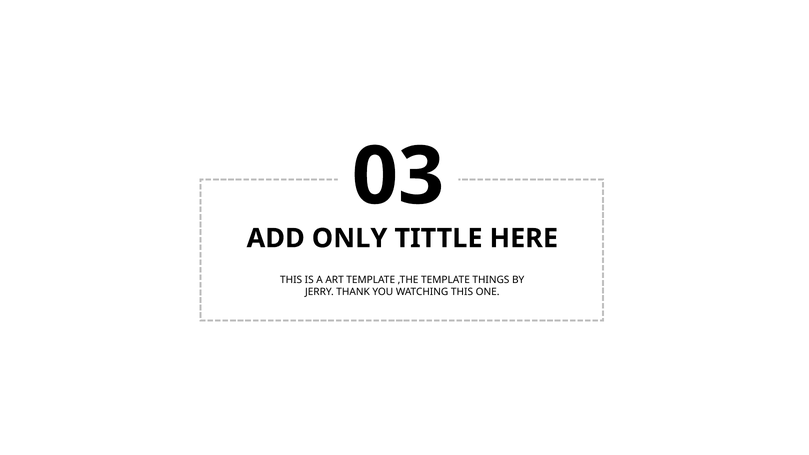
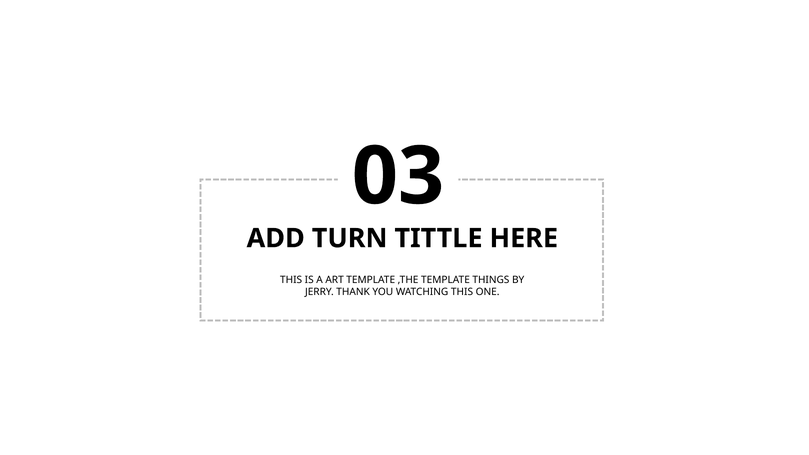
ONLY: ONLY -> TURN (350, 238)
